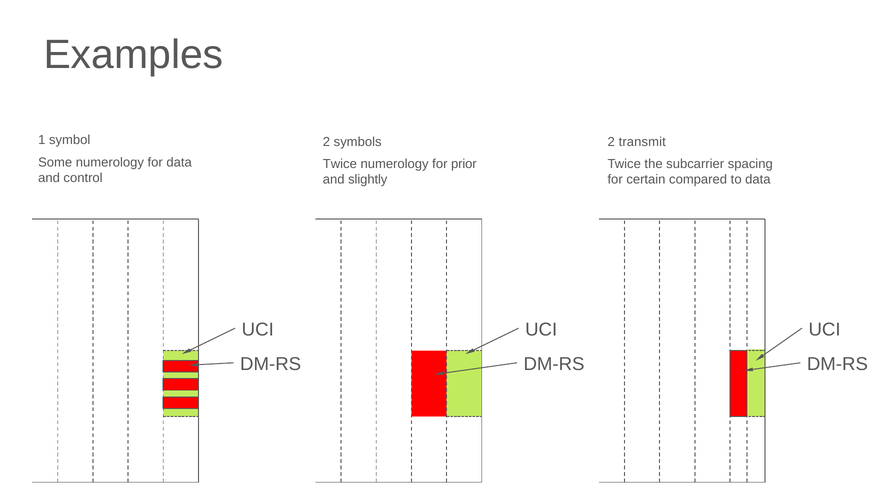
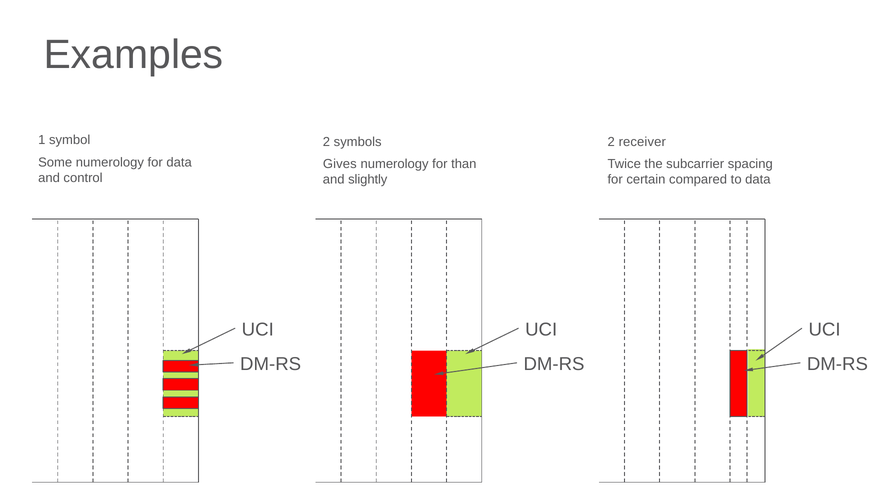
transmit: transmit -> receiver (642, 142)
Twice: Twice -> Gives (340, 164)
prior: prior -> than (464, 164)
